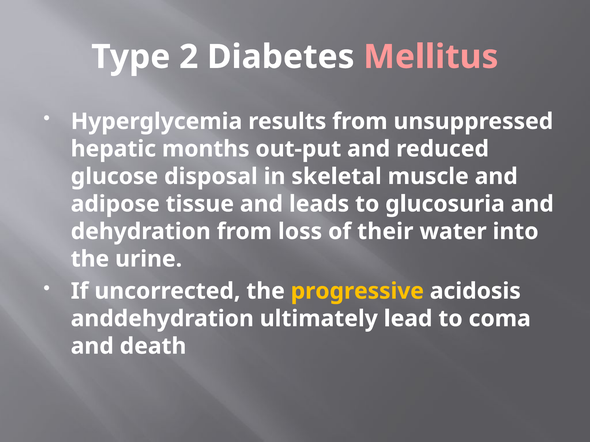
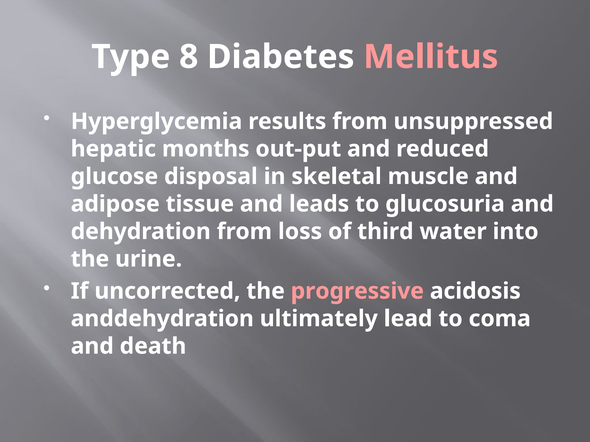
2: 2 -> 8 (189, 57)
their: their -> third (385, 232)
progressive colour: yellow -> pink (357, 291)
